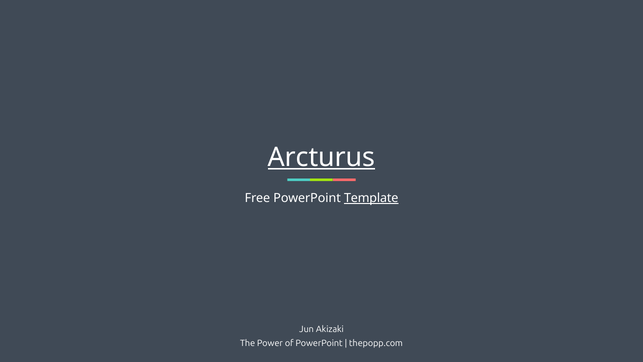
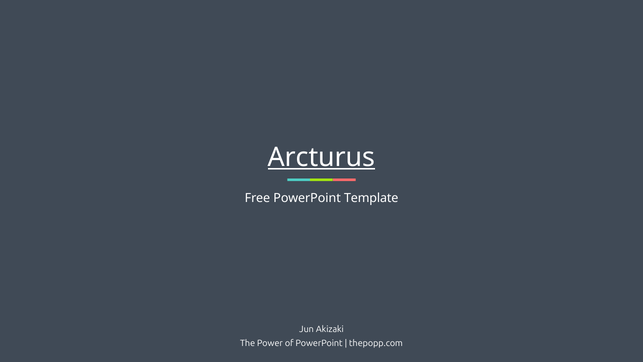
Template underline: present -> none (371, 198)
